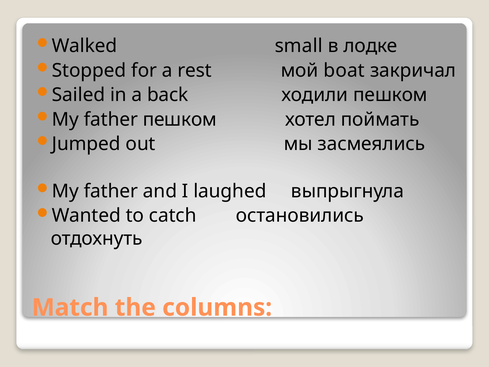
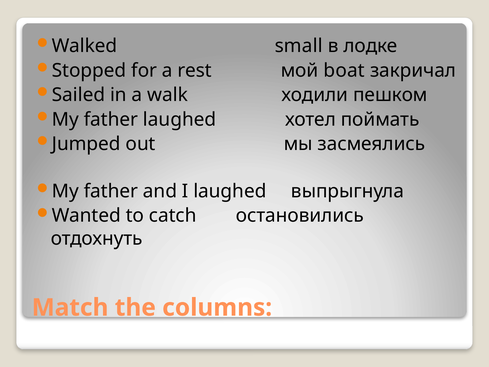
back: back -> walk (168, 95)
father пешком: пешком -> laughed (180, 119)
